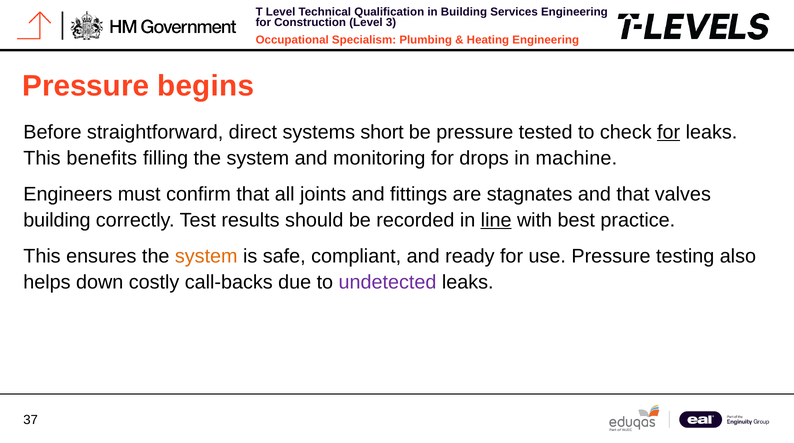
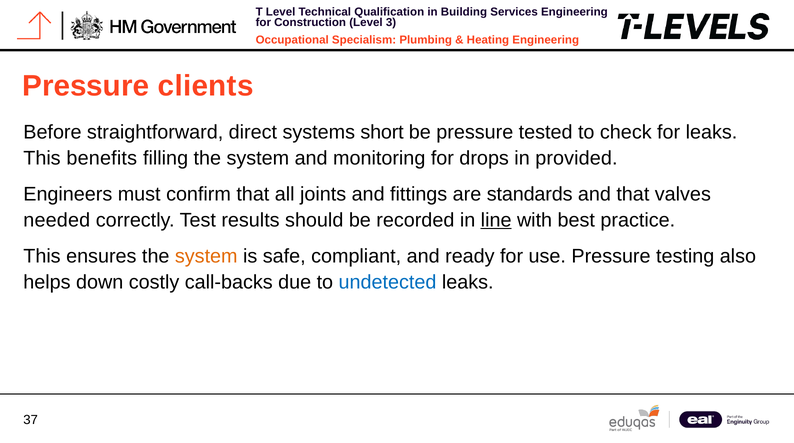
begins: begins -> clients (206, 86)
for underline: present -> none (669, 132)
machine: machine -> provided (576, 158)
stagnates: stagnates -> standards (530, 194)
building: building -> needed (57, 221)
undetected colour: purple -> blue (388, 283)
